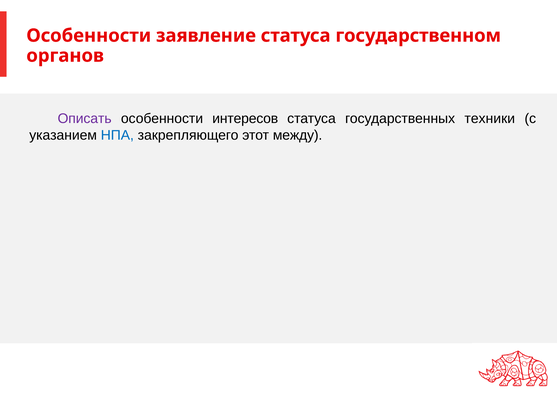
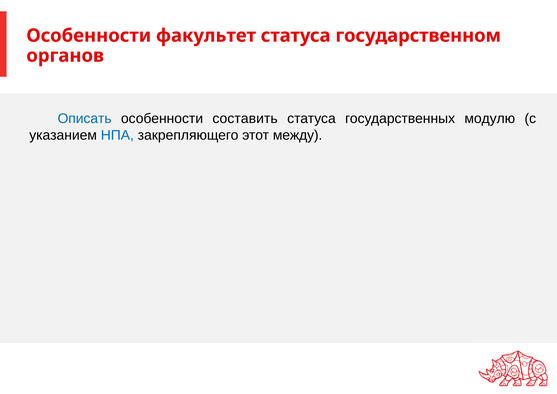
заявление: заявление -> факультет (206, 36)
Описать colour: purple -> blue (85, 119)
интересов: интересов -> составить (245, 119)
техники: техники -> модулю (490, 119)
